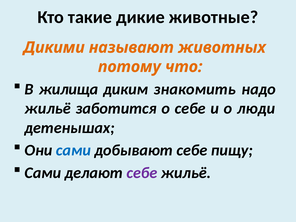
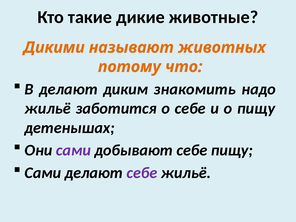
В жилища: жилища -> делают (68, 89)
о люди: люди -> пищу (256, 108)
сами colour: blue -> purple (73, 150)
